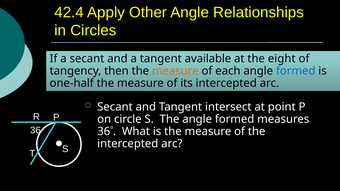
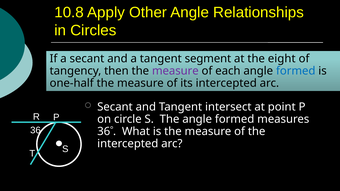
42.4: 42.4 -> 10.8 (69, 12)
available: available -> segment (208, 59)
measure colour: orange -> purple (175, 71)
